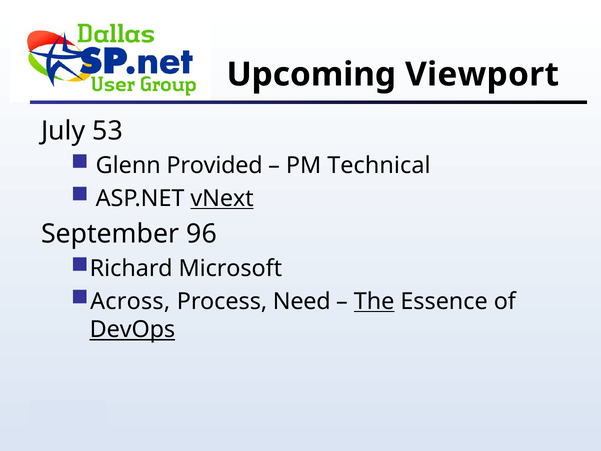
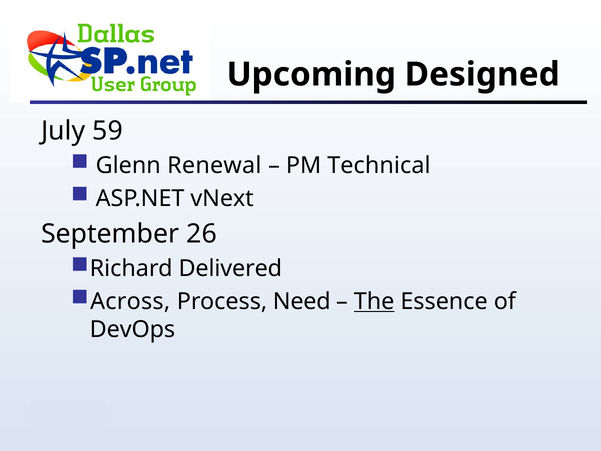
Viewport: Viewport -> Designed (482, 74)
53: 53 -> 59 (108, 131)
Provided: Provided -> Renewal (214, 166)
vNext underline: present -> none (222, 198)
96: 96 -> 26 (202, 234)
Microsoft: Microsoft -> Delivered (230, 269)
DevOps underline: present -> none (132, 329)
